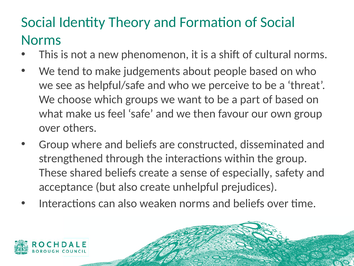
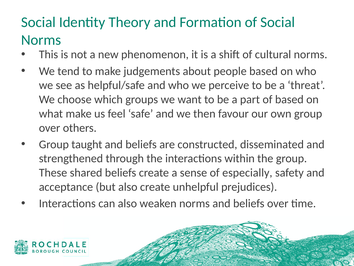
where: where -> taught (87, 144)
